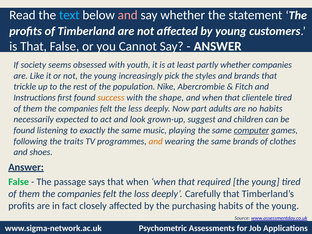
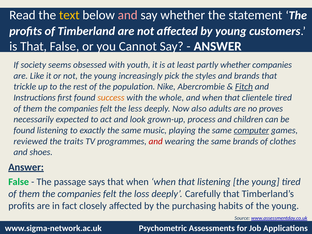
text colour: light blue -> yellow (69, 15)
Fitch underline: none -> present (244, 87)
shape: shape -> whole (172, 98)
part: part -> also (199, 109)
no habits: habits -> proves (271, 109)
suggest: suggest -> process (202, 119)
following: following -> reviewed (30, 141)
and colour: orange -> red (156, 141)
that required: required -> listening (214, 182)
